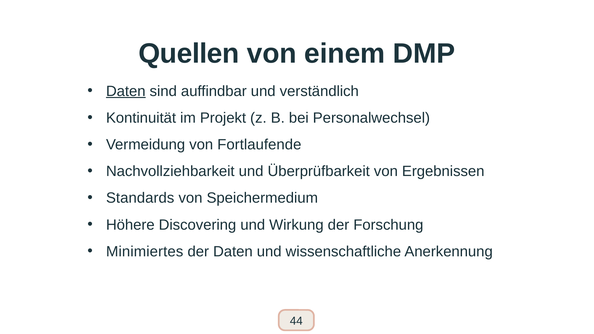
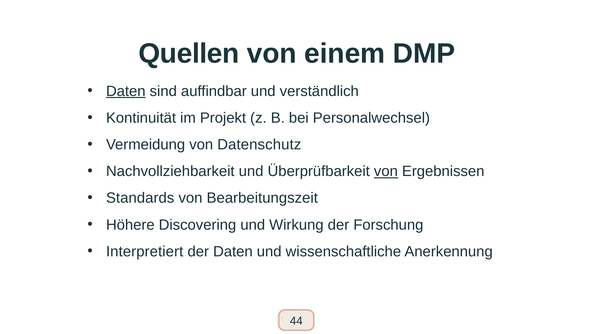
Fortlaufende: Fortlaufende -> Datenschutz (259, 145)
von underline: none -> present (386, 171)
Speichermedium: Speichermedium -> Bearbeitungszeit (262, 198)
Minimiertes: Minimiertes -> Interpretiert (145, 252)
